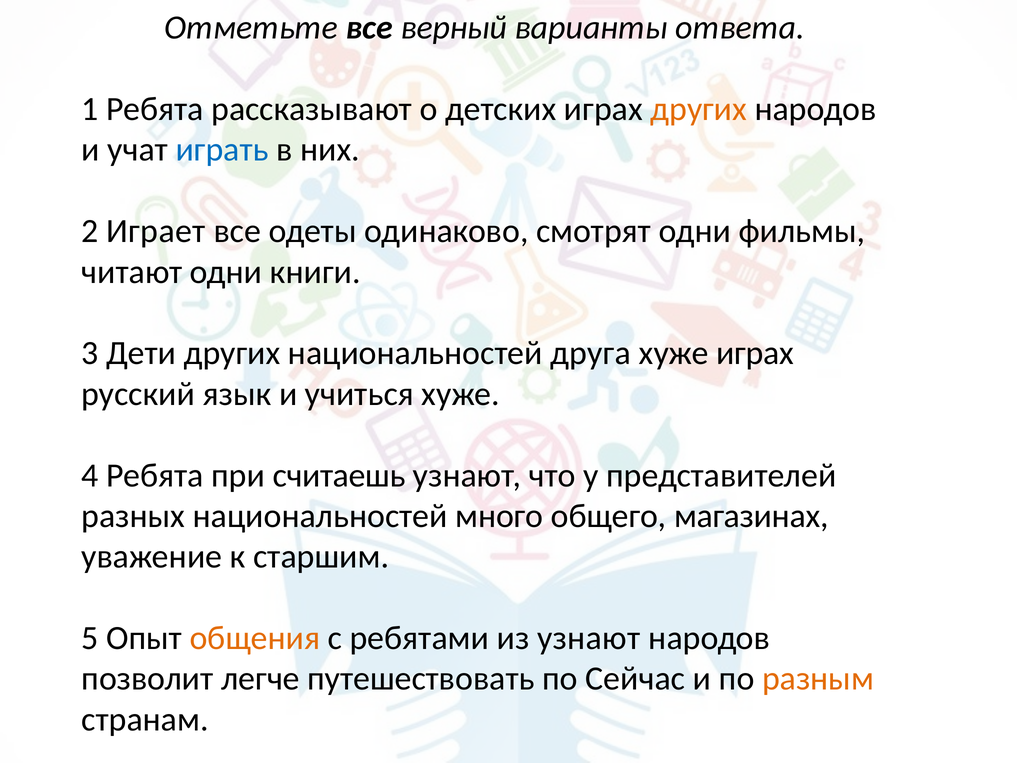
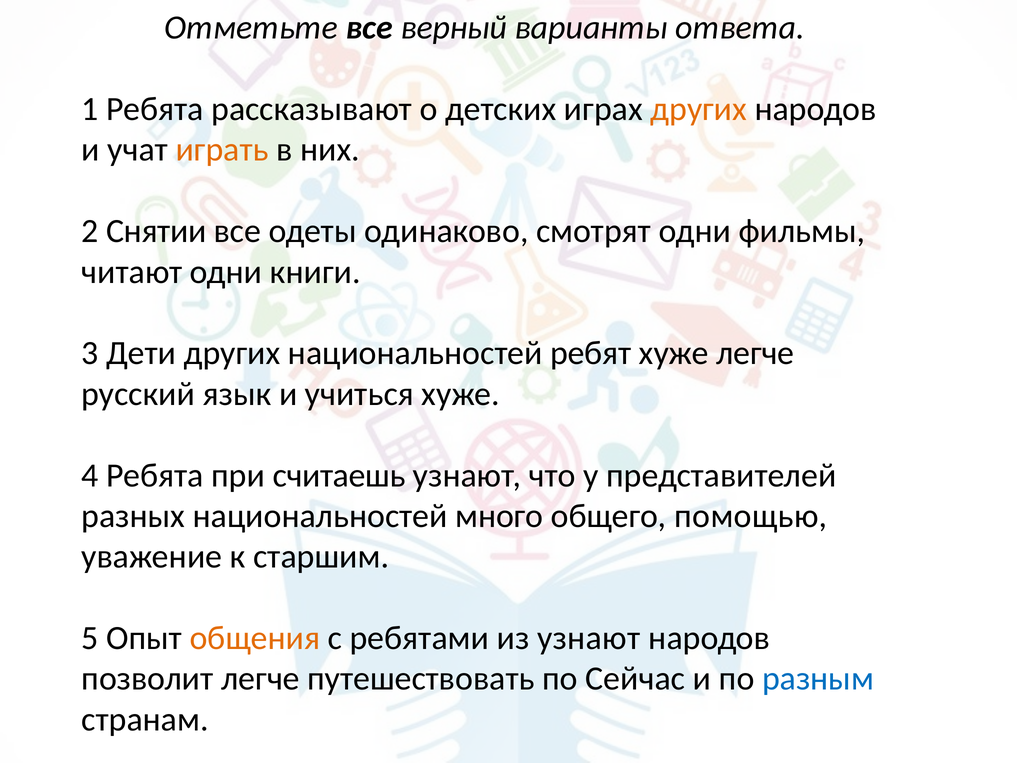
играть colour: blue -> orange (222, 150)
Играет: Играет -> Снятии (156, 231)
друга: друга -> ребят (591, 353)
хуже играх: играх -> легче (755, 353)
магазинах: магазинах -> помощью (751, 516)
разным colour: orange -> blue (818, 679)
